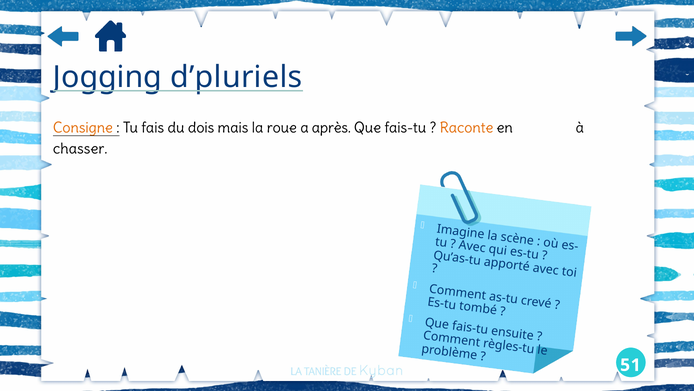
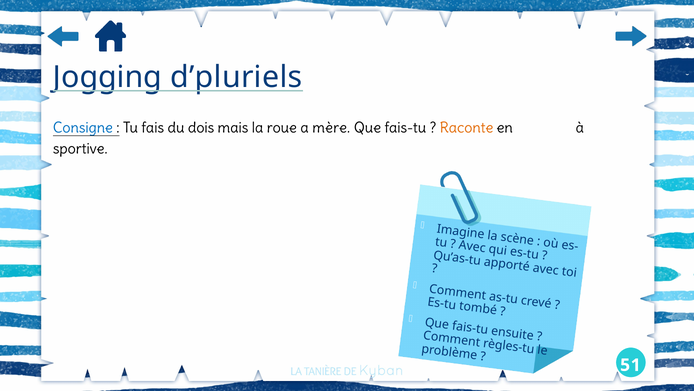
Consigne colour: orange -> blue (83, 128)
après: après -> mère (331, 128)
chasser: chasser -> sportive (80, 149)
